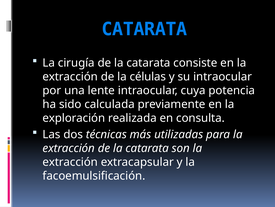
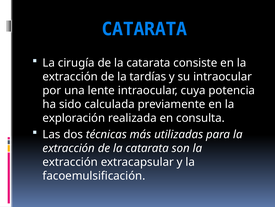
células: células -> tardías (148, 76)
